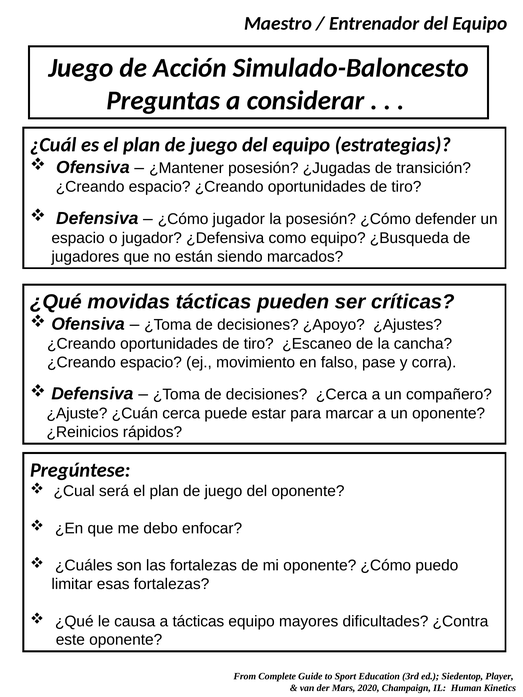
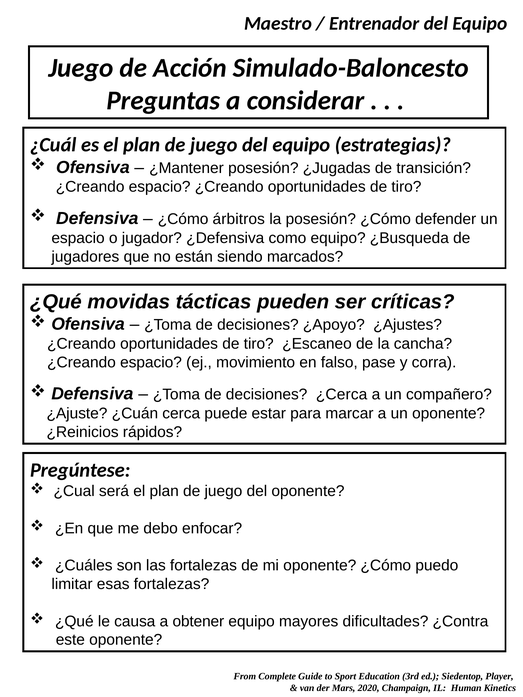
¿Cómo jugador: jugador -> árbitros (239, 219)
a tácticas: tácticas -> obtener (198, 622)
